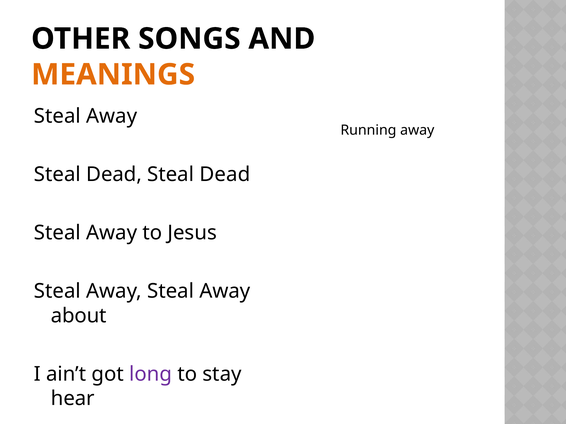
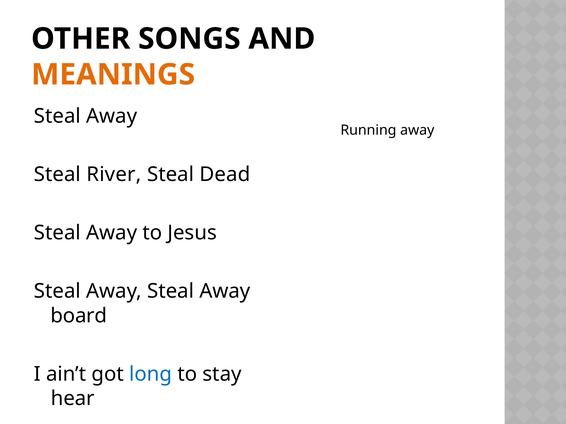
Dead: Dead -> River (114, 175)
about: about -> board (79, 316)
long colour: purple -> blue (151, 375)
